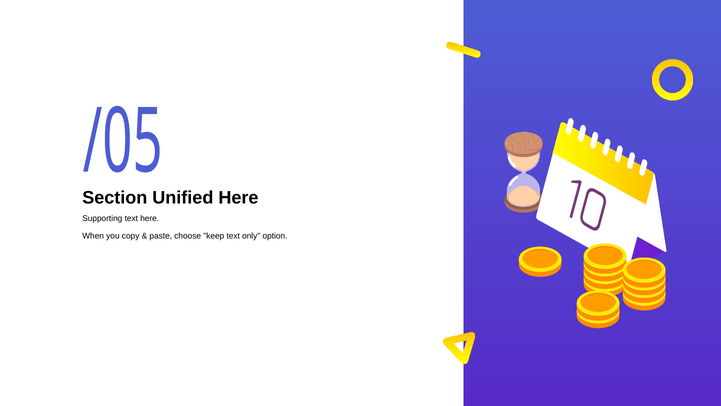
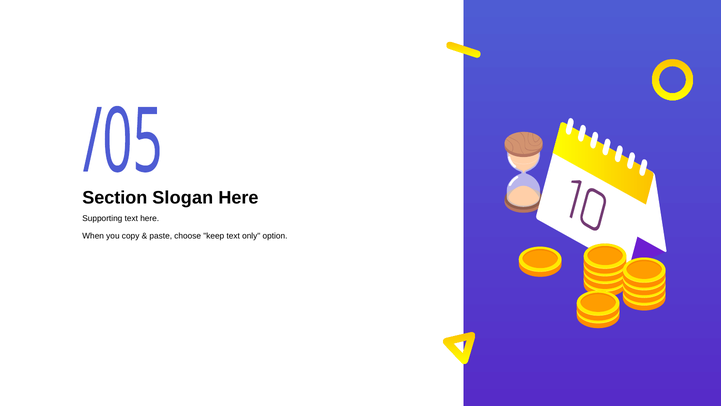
Unified: Unified -> Slogan (183, 198)
